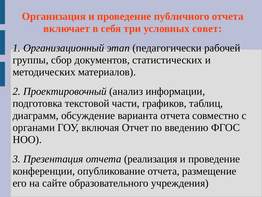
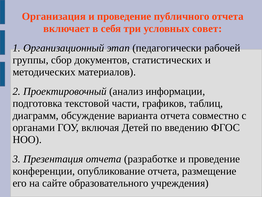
Отчет: Отчет -> Детей (135, 127)
реализация: реализация -> разработке (151, 159)
